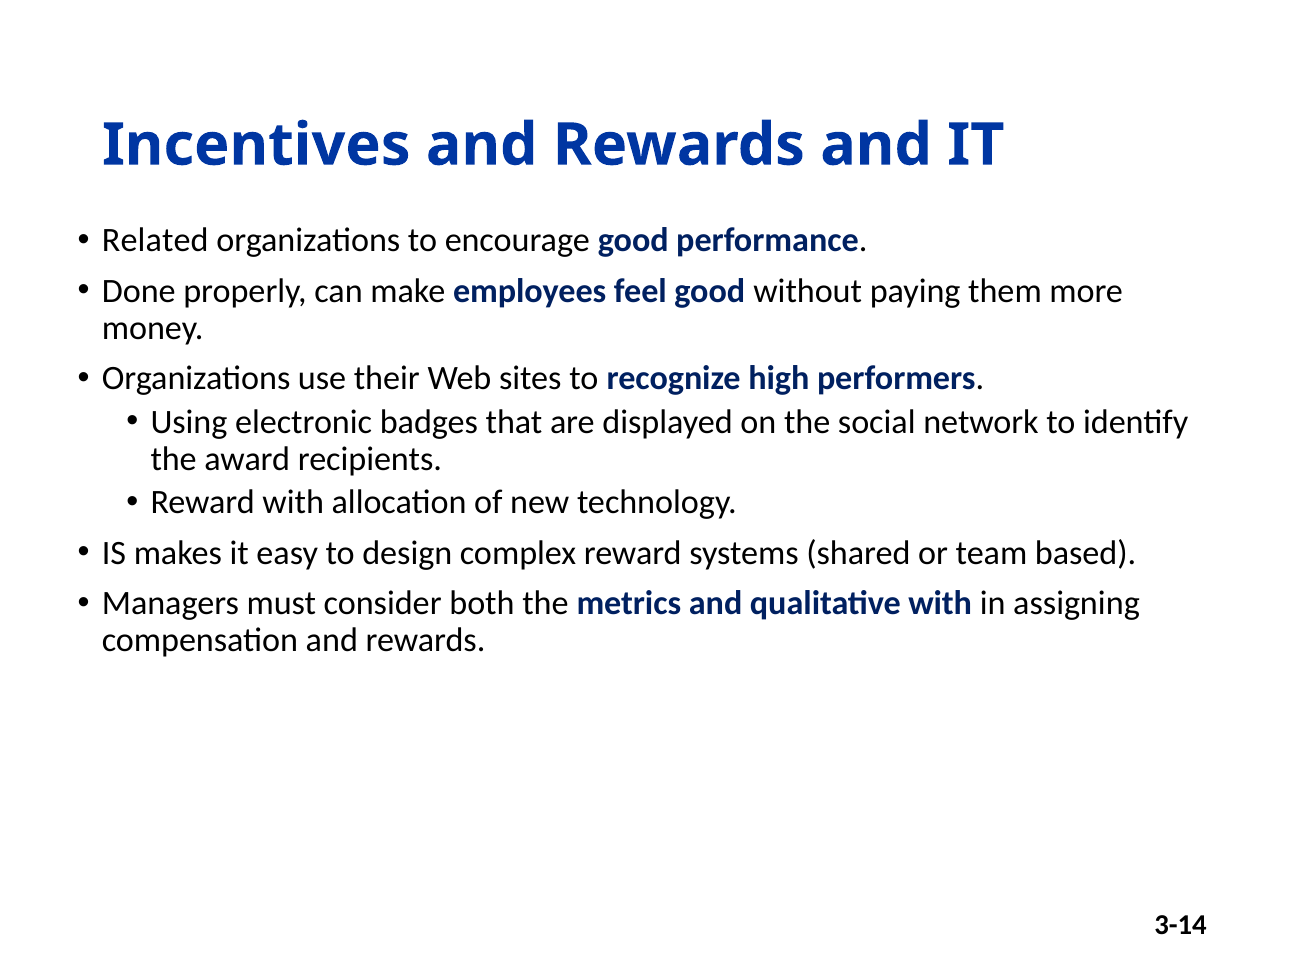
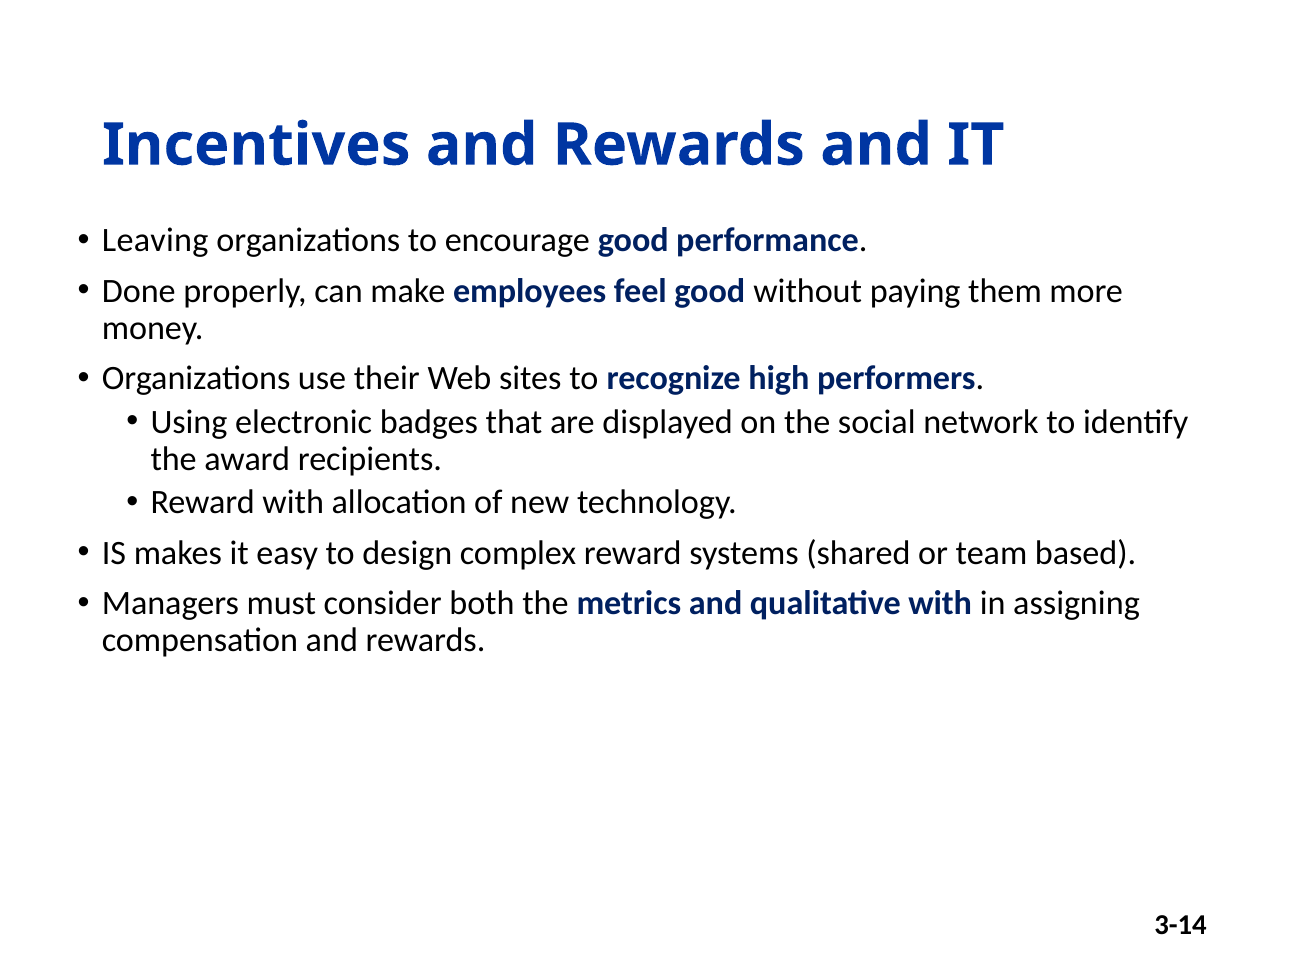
Related: Related -> Leaving (155, 241)
